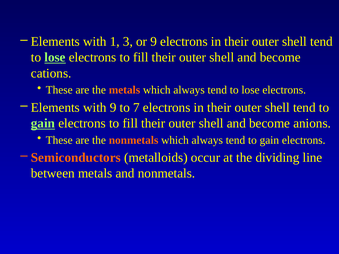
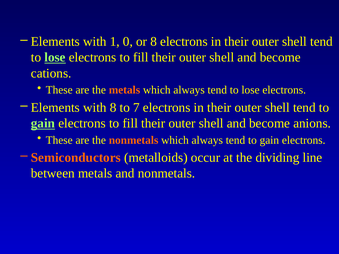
3: 3 -> 0 (128, 42)
or 9: 9 -> 8 (154, 42)
with 9: 9 -> 8 (113, 108)
